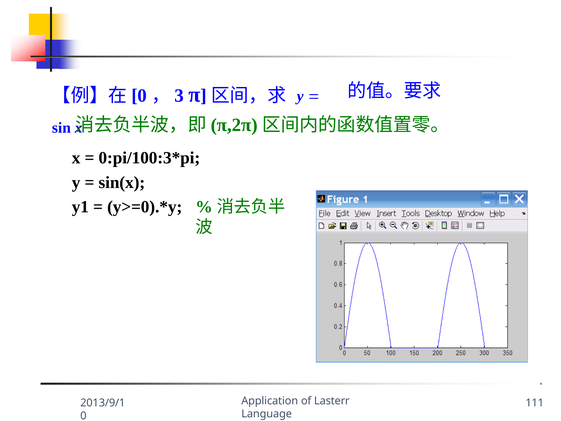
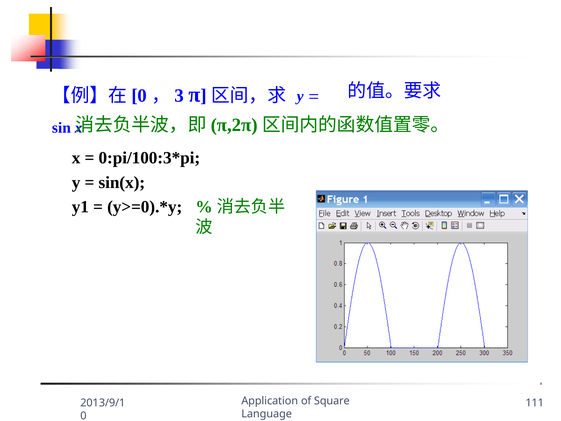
Lasterr: Lasterr -> Square (332, 401)
